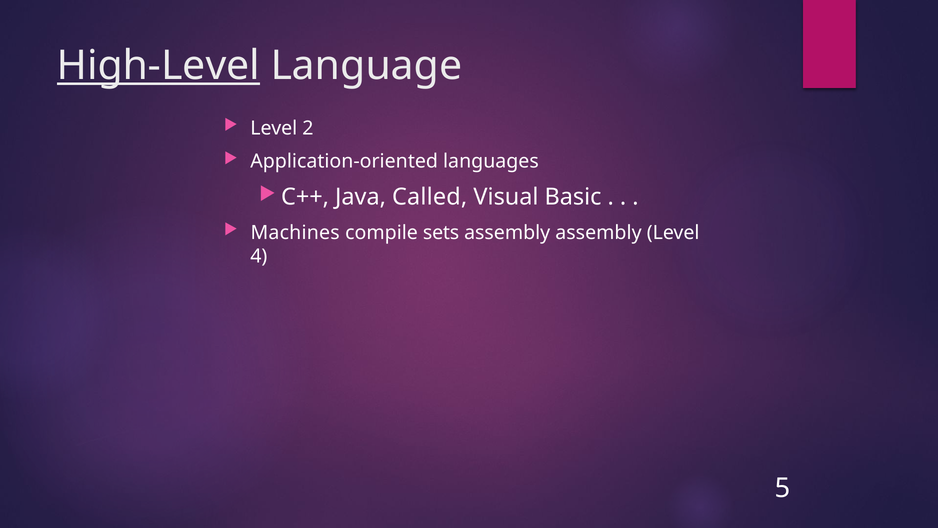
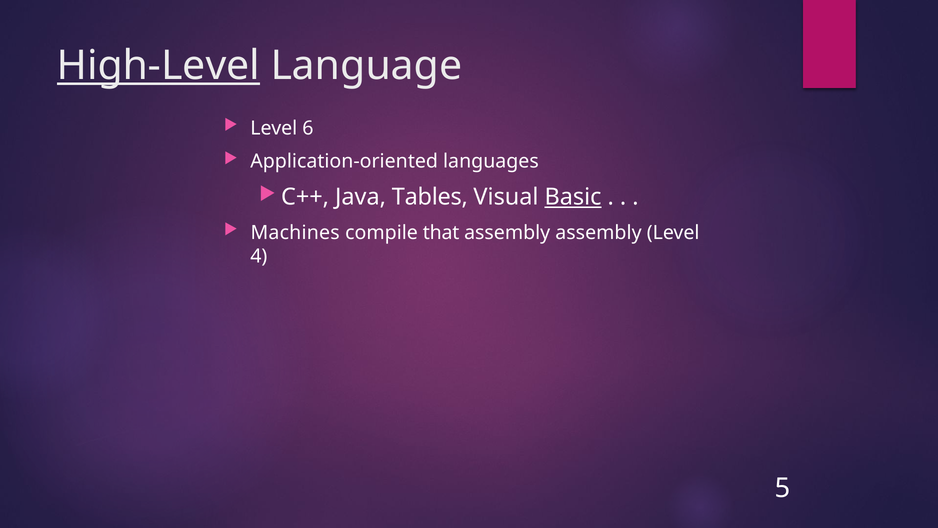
2: 2 -> 6 (308, 128)
Called: Called -> Tables (430, 197)
Basic underline: none -> present (573, 197)
sets: sets -> that (441, 232)
